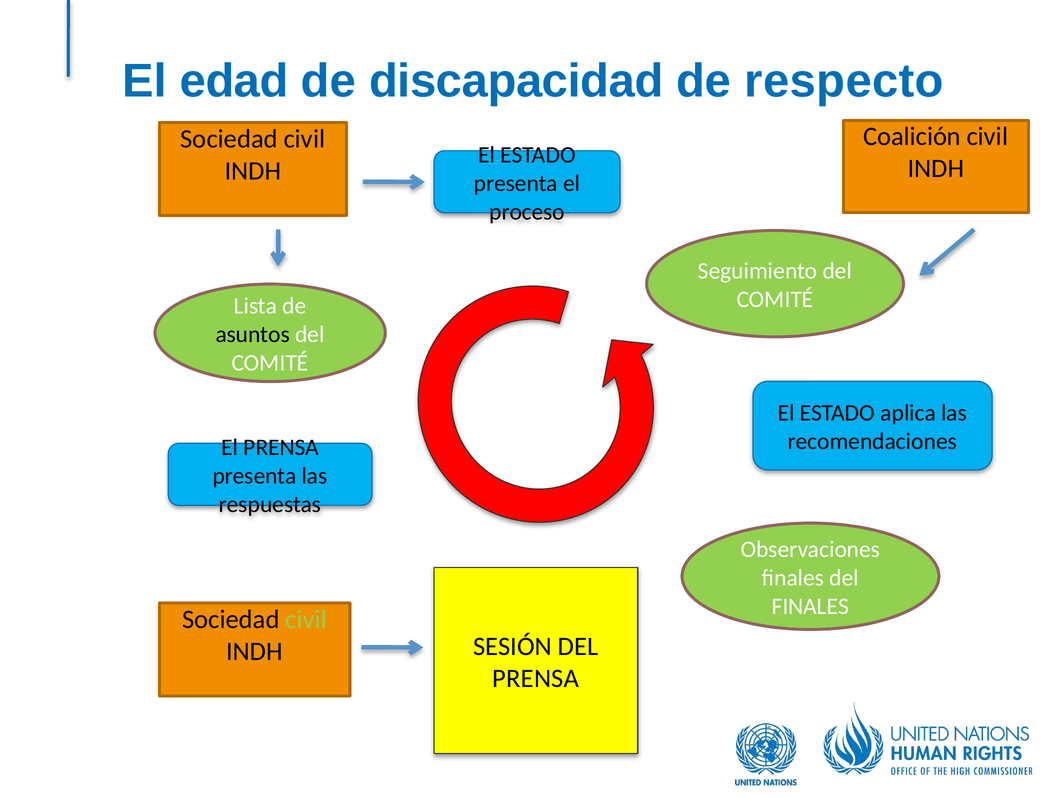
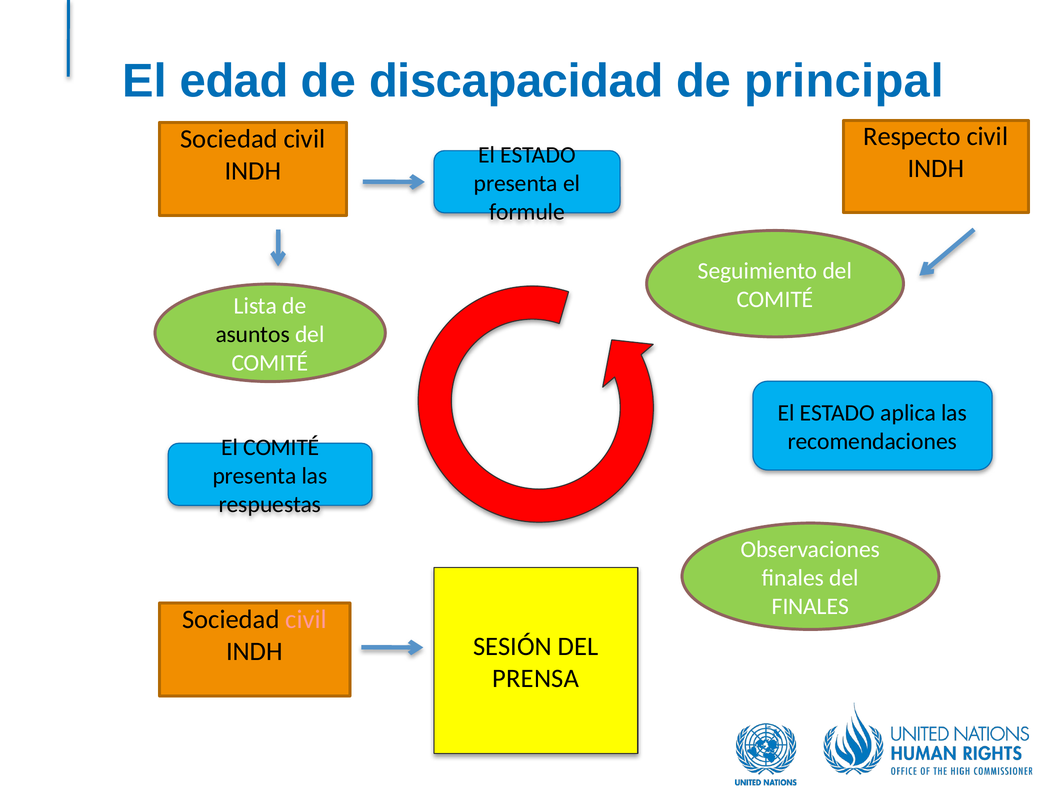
respecto: respecto -> principal (844, 81)
Coalición: Coalición -> Respecto (912, 136)
proceso: proceso -> formule (527, 212)
El PRENSA: PRENSA -> COMITÉ (281, 447)
civil colour: light green -> pink (306, 619)
